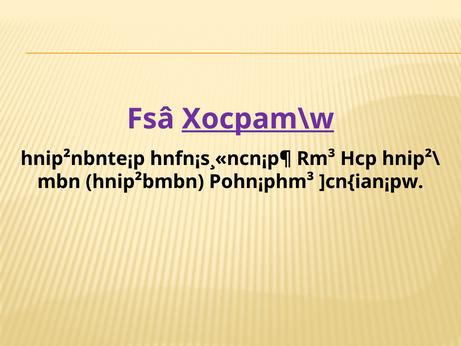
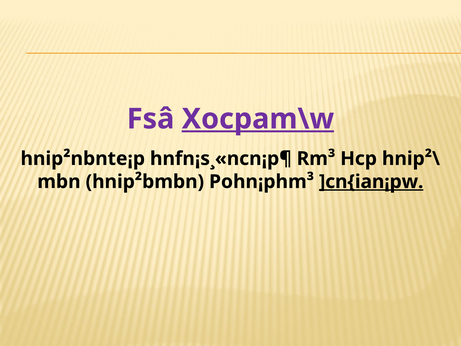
]cn{ian¡pw underline: none -> present (371, 182)
